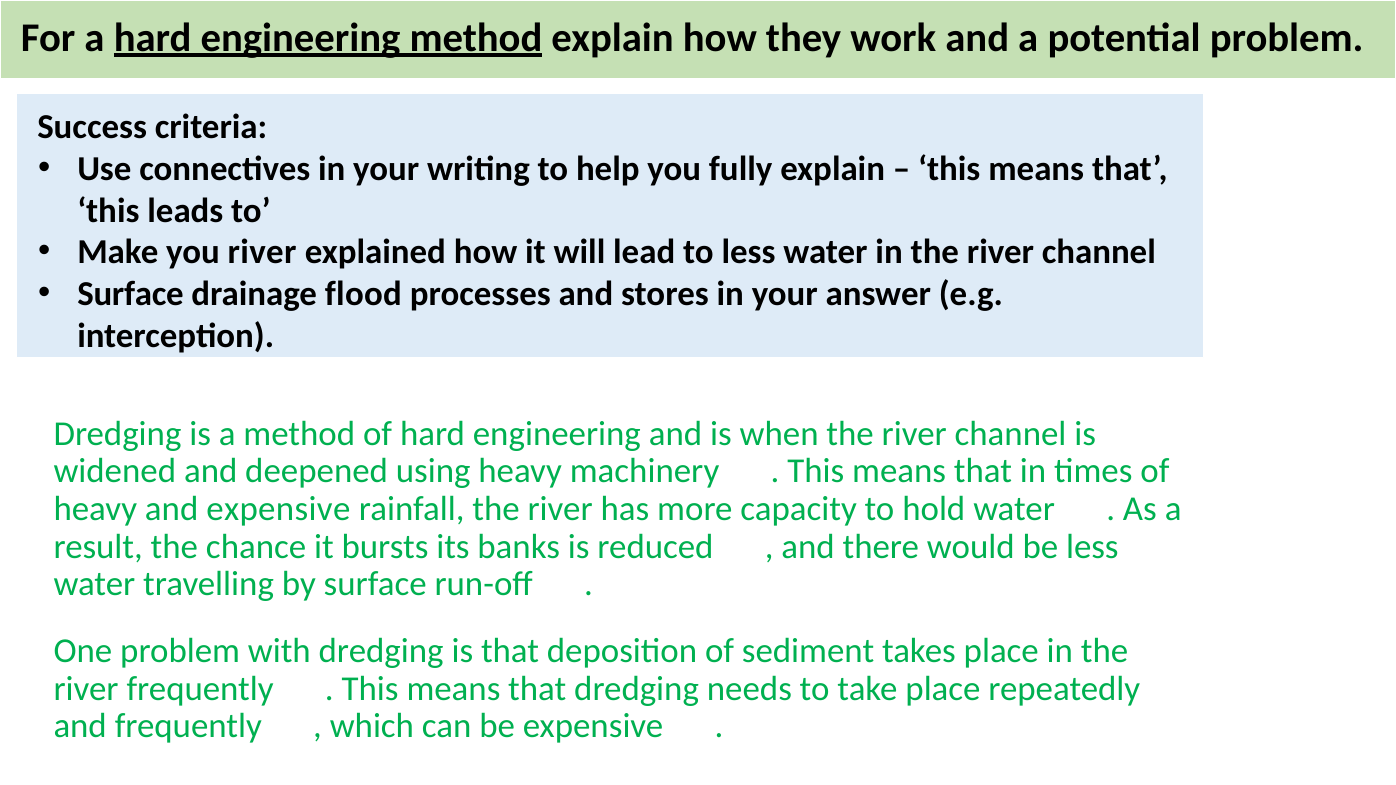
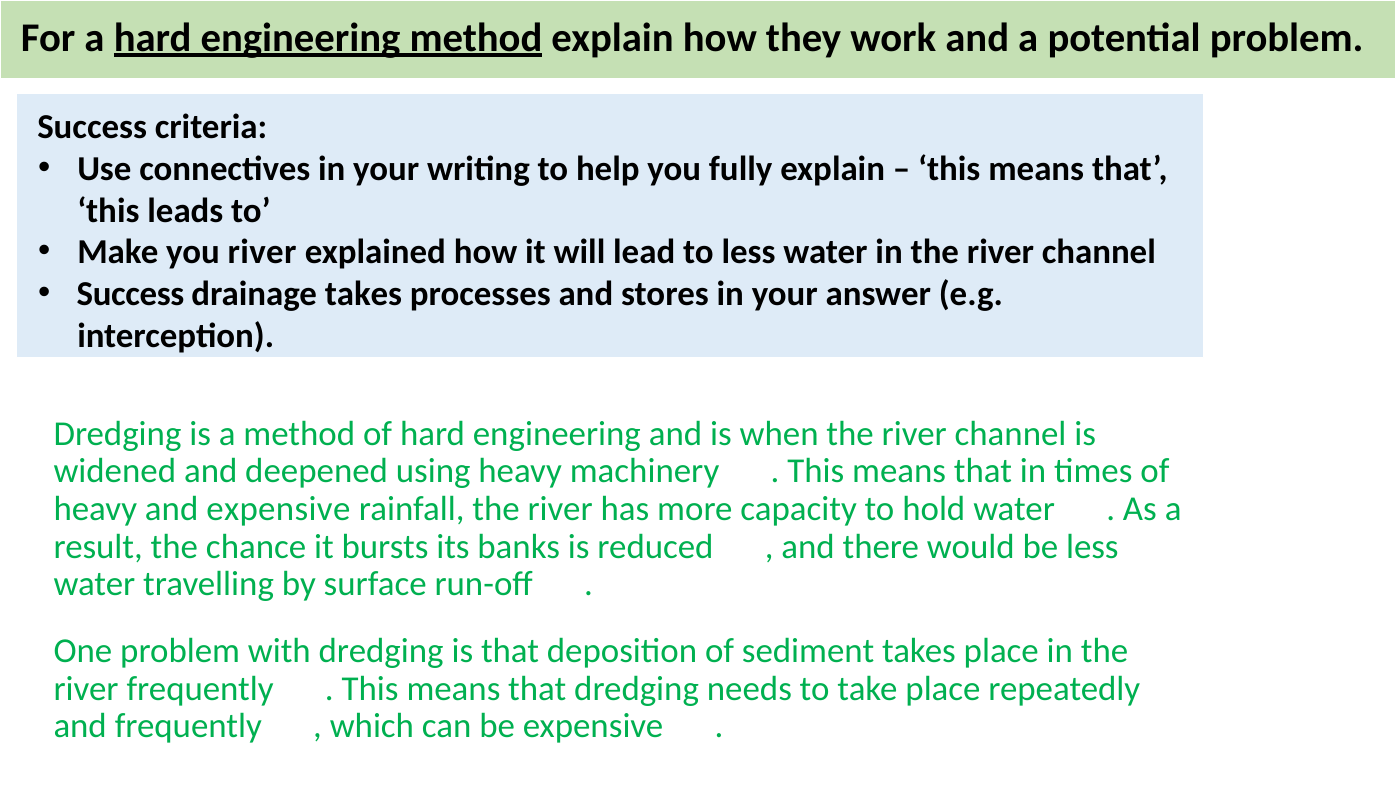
Surface: Surface -> Success (131, 294)
drainage flood: flood -> takes (364, 294)
